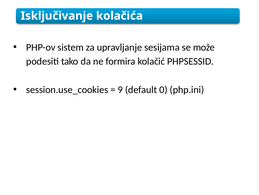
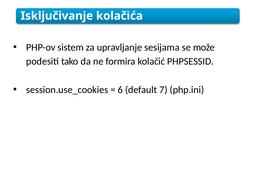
9: 9 -> 6 (120, 89)
0: 0 -> 7 (163, 89)
